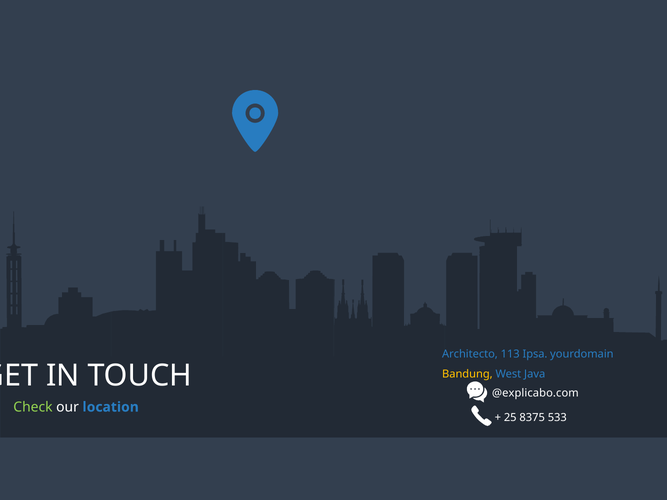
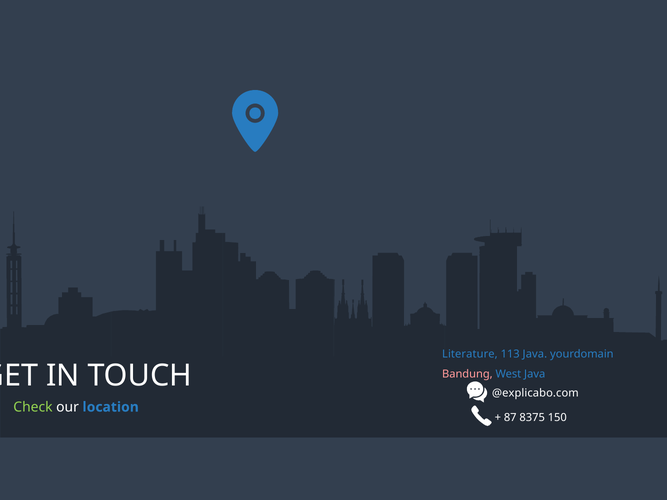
Architecto: Architecto -> Literature (470, 354)
113 Ipsa: Ipsa -> Java (535, 354)
Bandung colour: yellow -> pink (467, 374)
25: 25 -> 87 (510, 418)
533: 533 -> 150 (557, 418)
